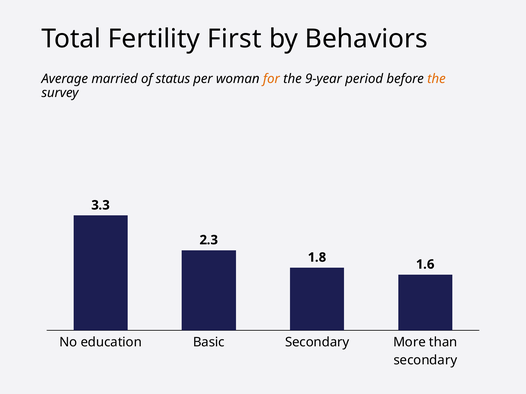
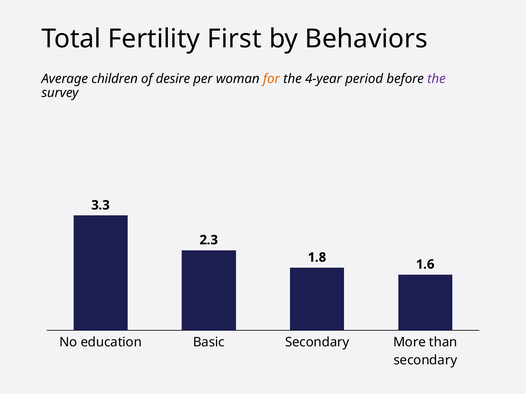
married: married -> children (115, 79)
status: status -> desire (173, 79)
9-year: 9-year -> 4-year (323, 79)
the colour: orange -> purple (436, 79)
